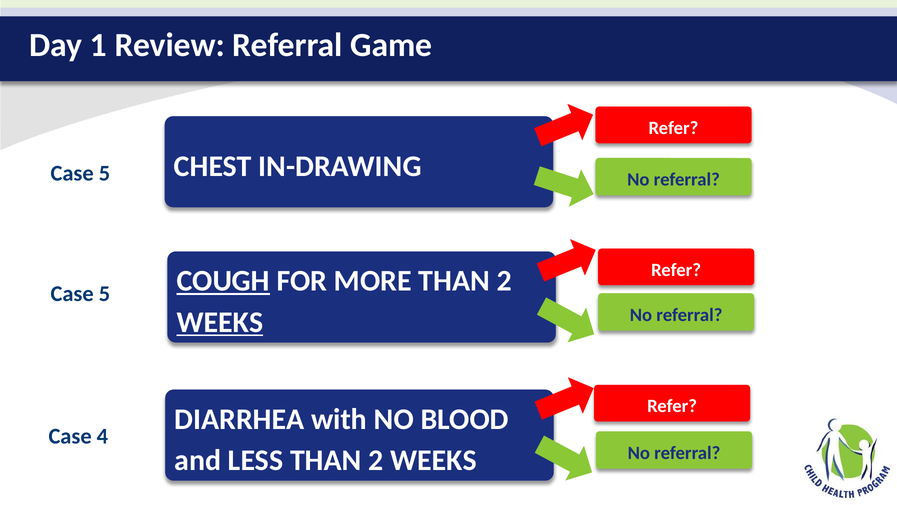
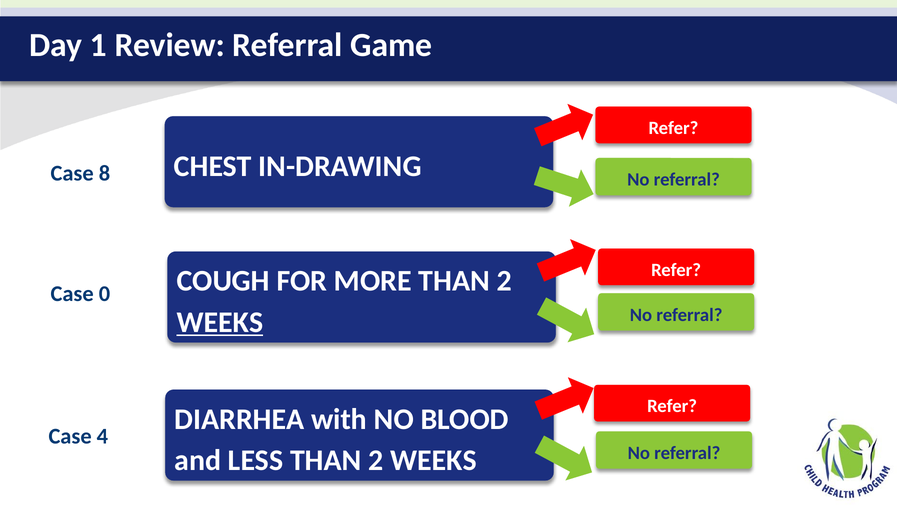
5: 5 -> 8 (104, 173)
COUGH underline: present -> none (223, 281)
5: 5 -> 0 (104, 293)
